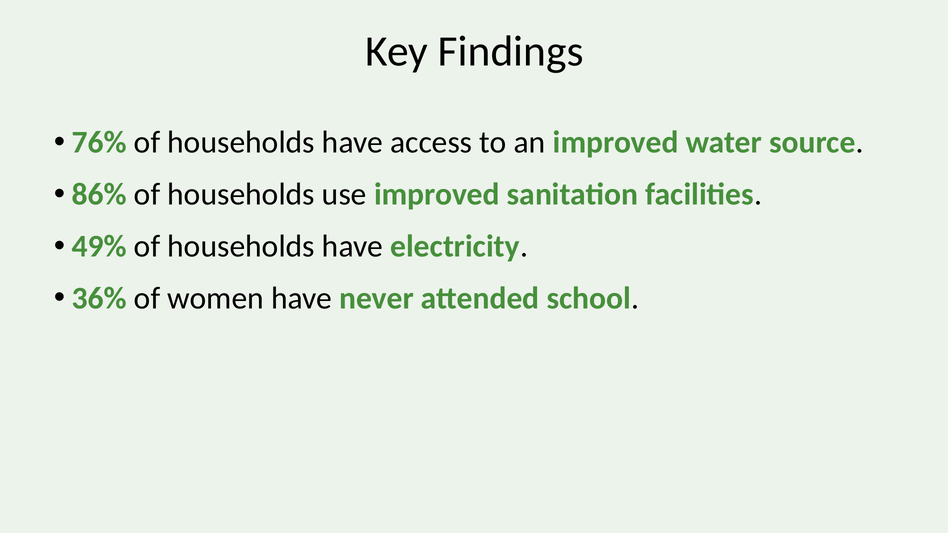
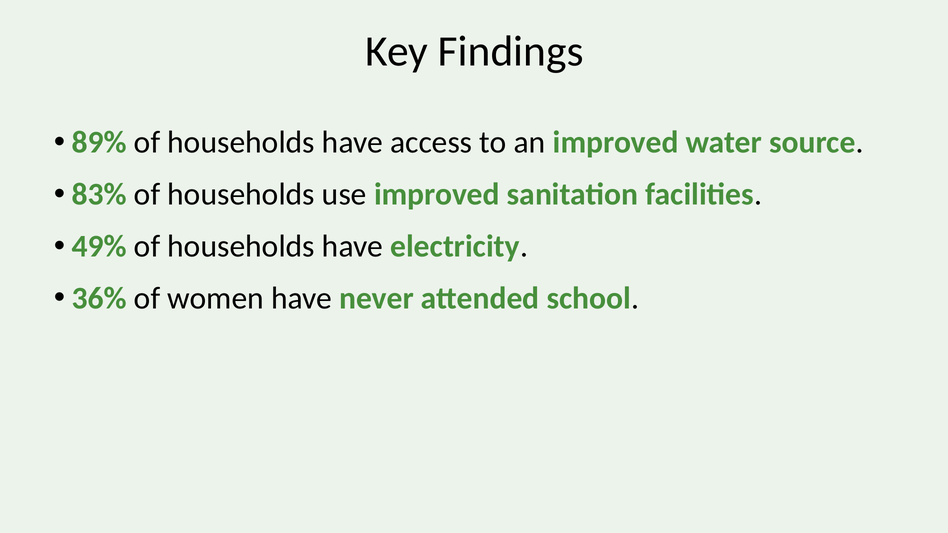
76%: 76% -> 89% (99, 143)
86%: 86% -> 83% (99, 194)
